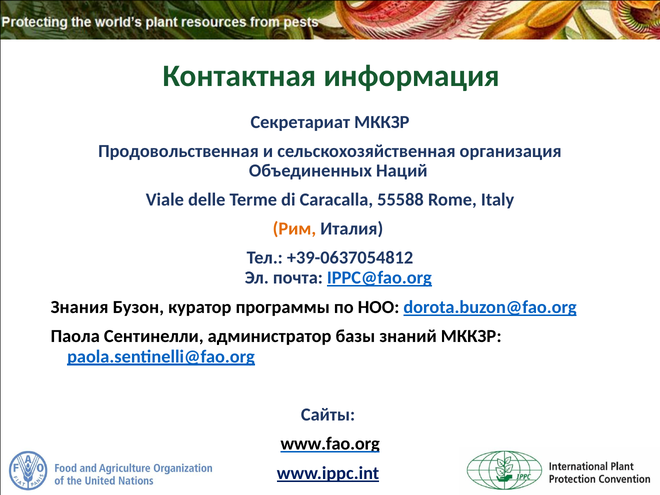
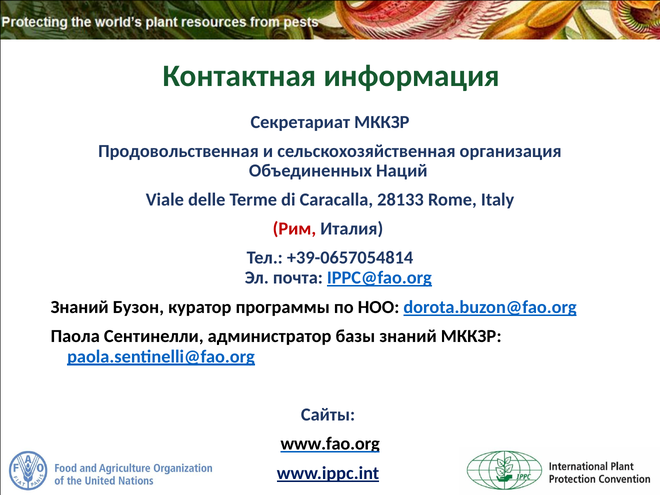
55588: 55588 -> 28133 (400, 200)
Рим colour: orange -> red (294, 229)
+39-0637054812: +39-0637054812 -> +39-0657054814 (350, 258)
Знания: Знания -> Знаний (80, 307)
